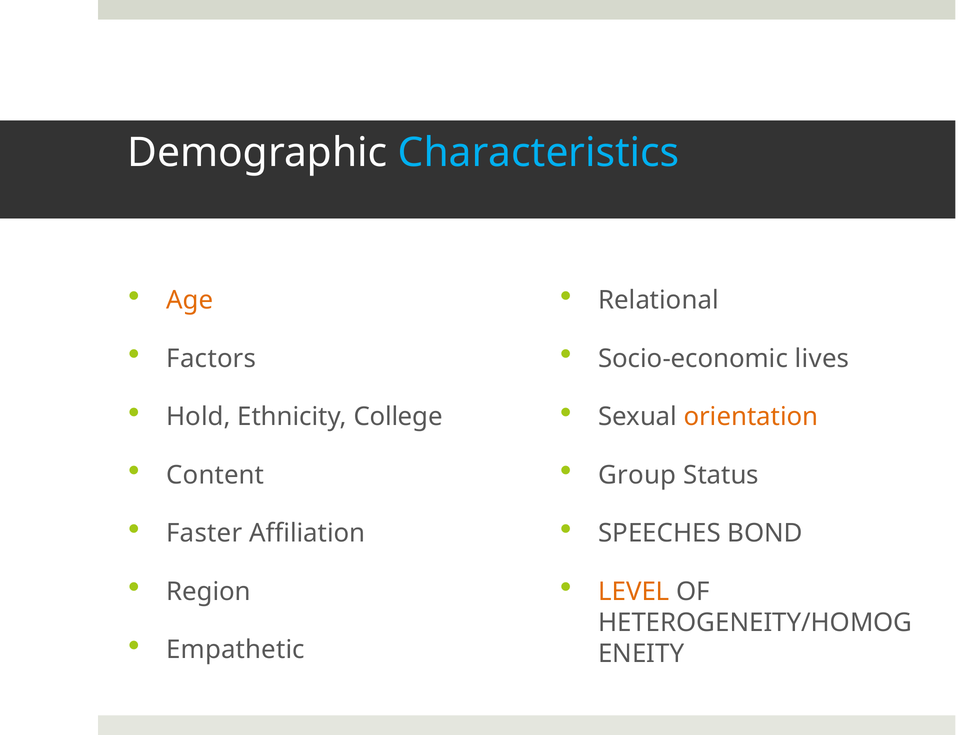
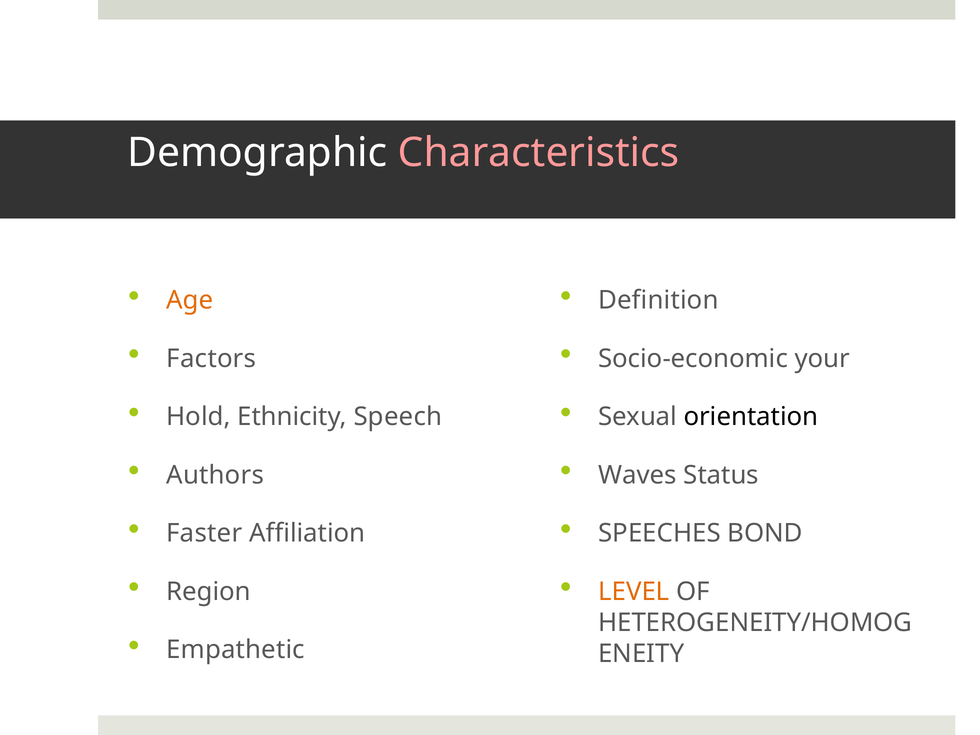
Characteristics colour: light blue -> pink (539, 153)
Relational: Relational -> Definition (658, 300)
lives: lives -> your (822, 359)
College: College -> Speech (398, 417)
orientation colour: orange -> black (751, 417)
Content: Content -> Authors (215, 475)
Group: Group -> Waves (637, 475)
